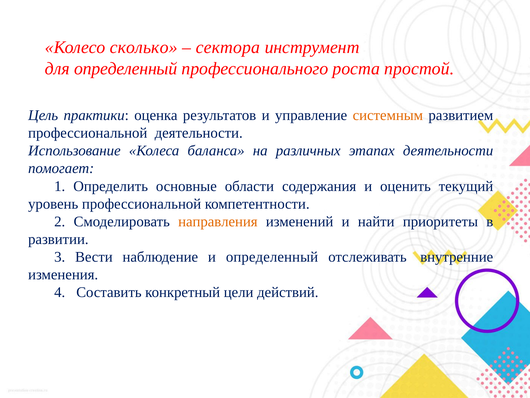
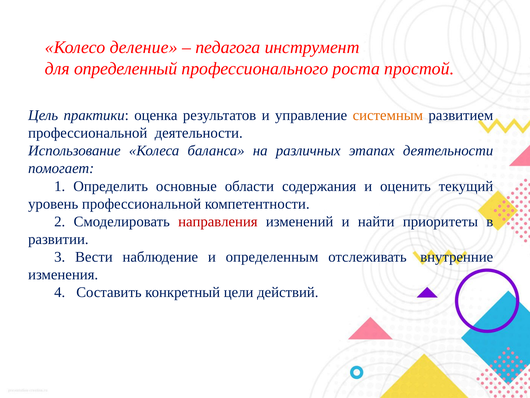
сколько: сколько -> деление (144, 47)
сектора: сектора -> педагога (228, 47)
направления colour: orange -> red (218, 221)
и определенный: определенный -> определенным (272, 257)
